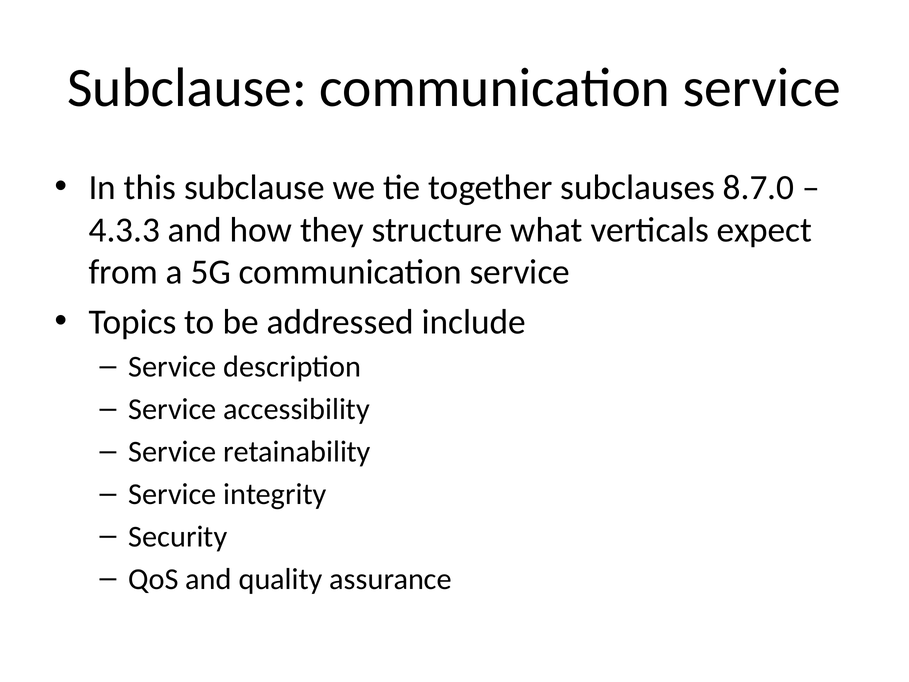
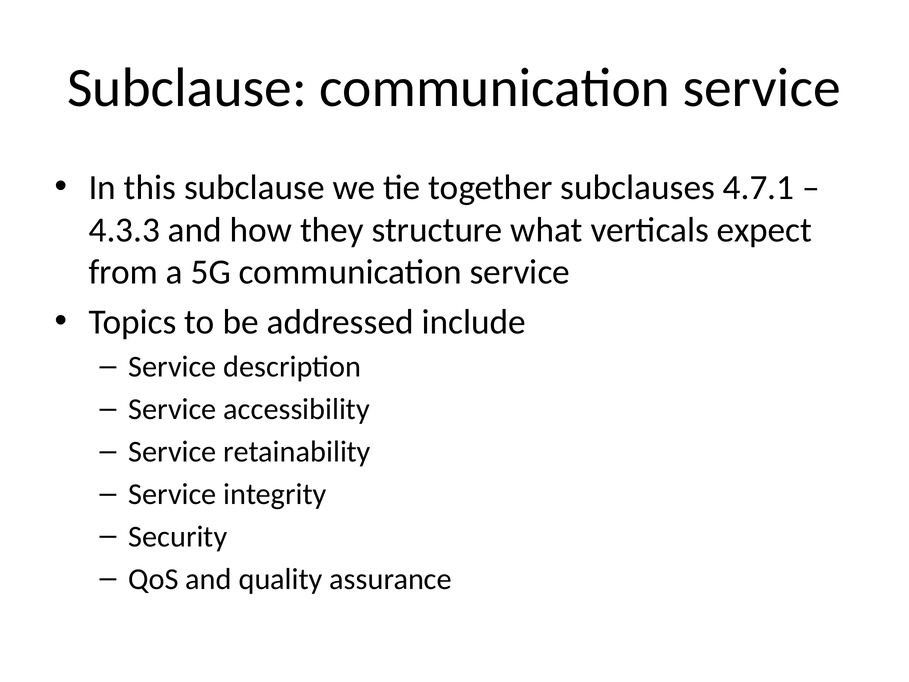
8.7.0: 8.7.0 -> 4.7.1 (758, 187)
